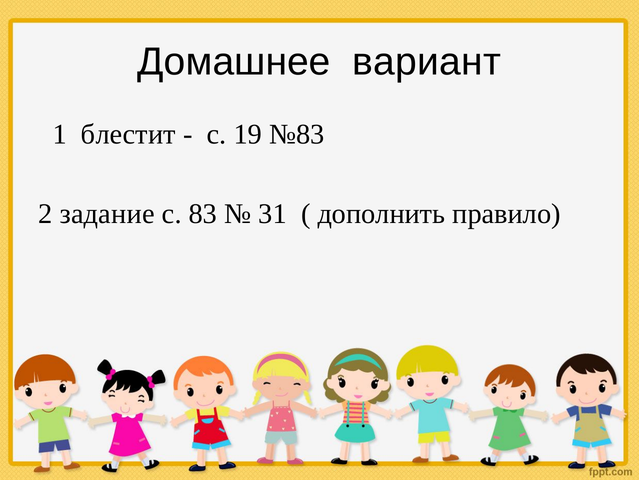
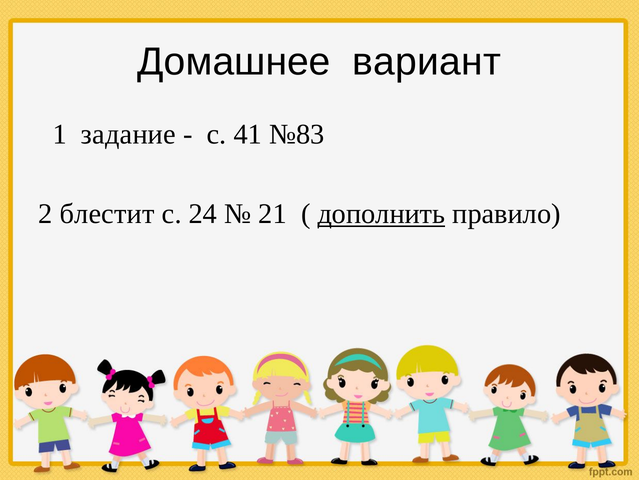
блестит: блестит -> задание (128, 134)
19: 19 -> 41 (248, 134)
задание: задание -> блестит (107, 214)
83: 83 -> 24 (203, 214)
31: 31 -> 21 (273, 214)
дополнить underline: none -> present (381, 214)
